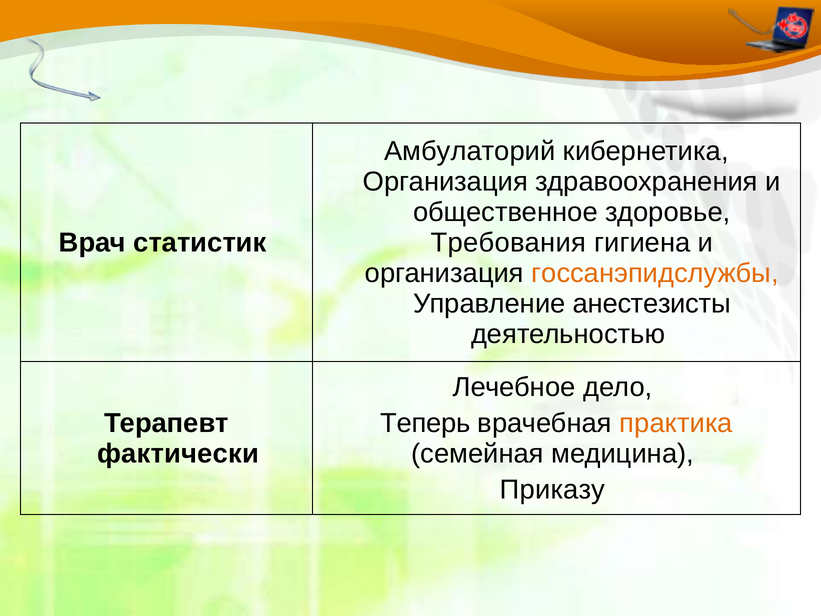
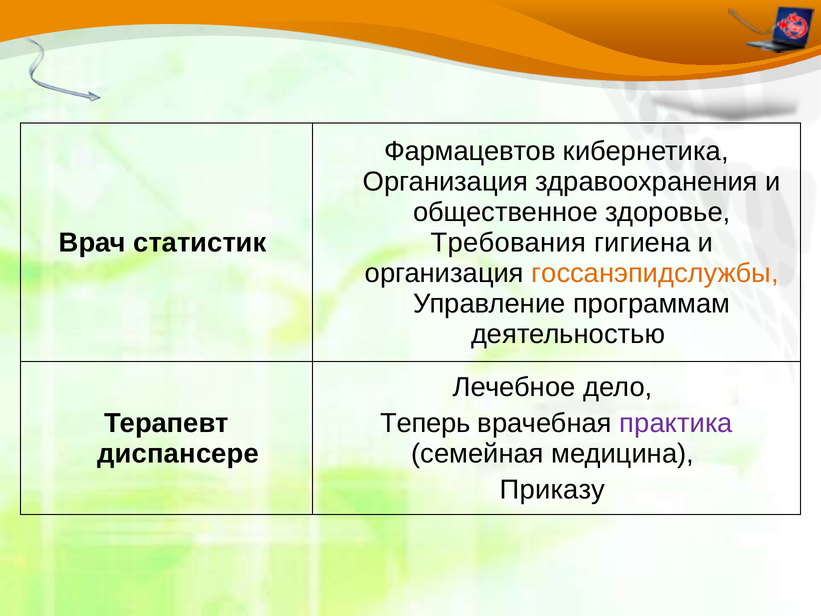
Амбулаторий: Амбулаторий -> Фармацевтов (470, 151)
анестезисты: анестезисты -> программам (652, 304)
практика colour: orange -> purple (676, 423)
фактически: фактически -> диспансере (178, 454)
